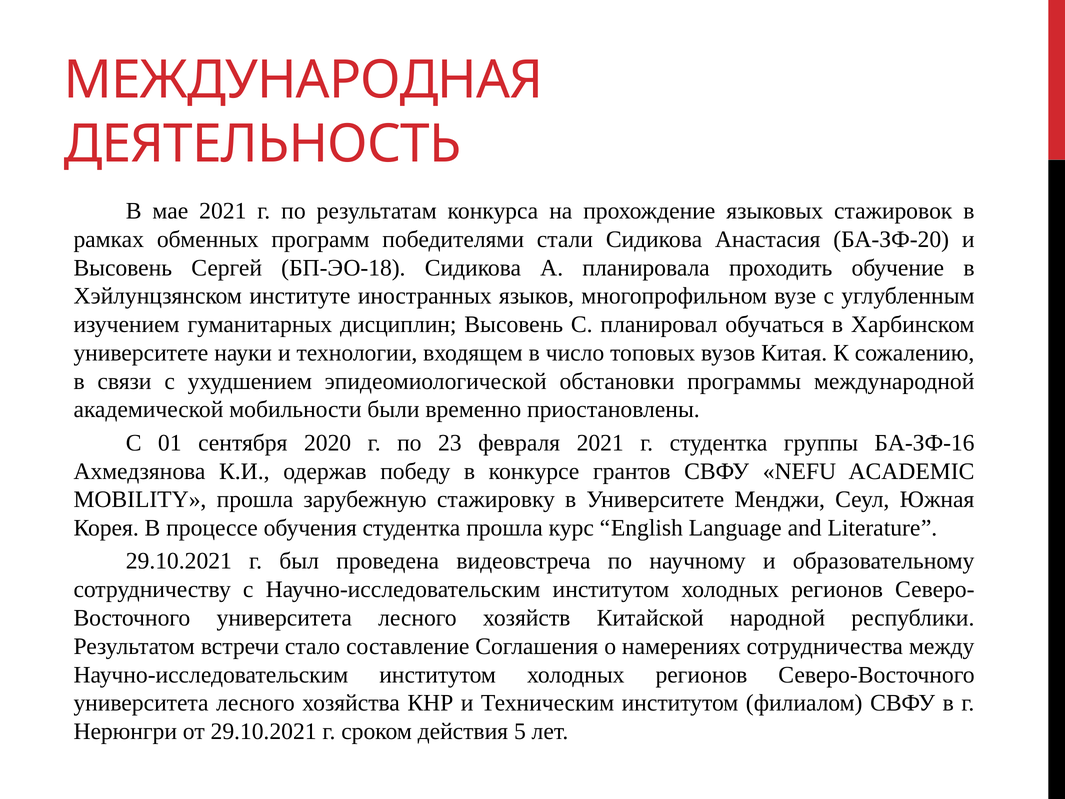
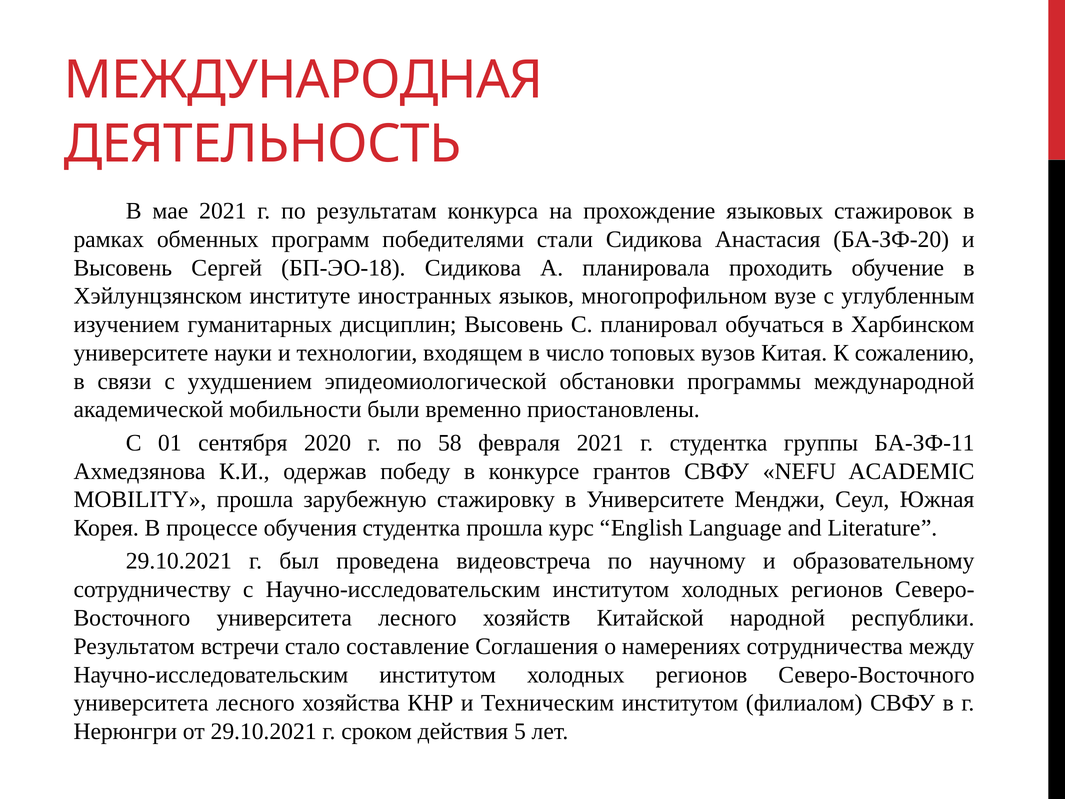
23: 23 -> 58 (450, 443)
БА-ЗФ-16: БА-ЗФ-16 -> БА-ЗФ-11 (924, 443)
